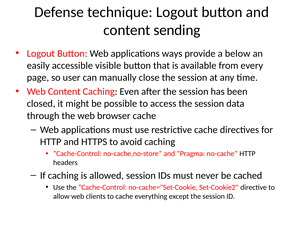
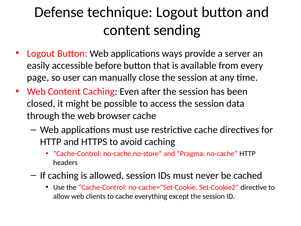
below: below -> server (238, 53)
visible: visible -> before (108, 65)
